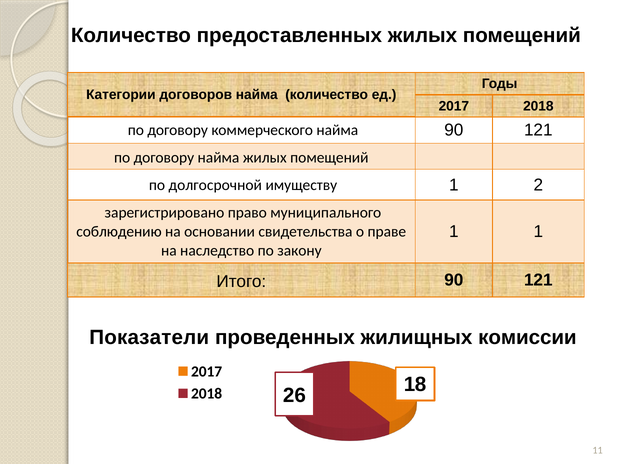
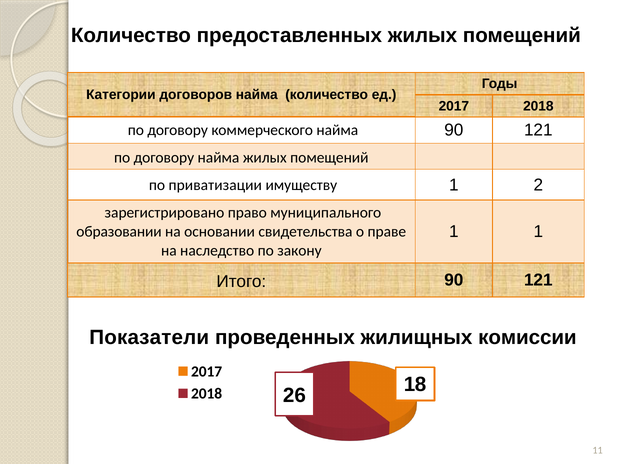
долгосрочной: долгосрочной -> приватизации (215, 185)
соблюдению: соблюдению -> образовании (119, 231)
